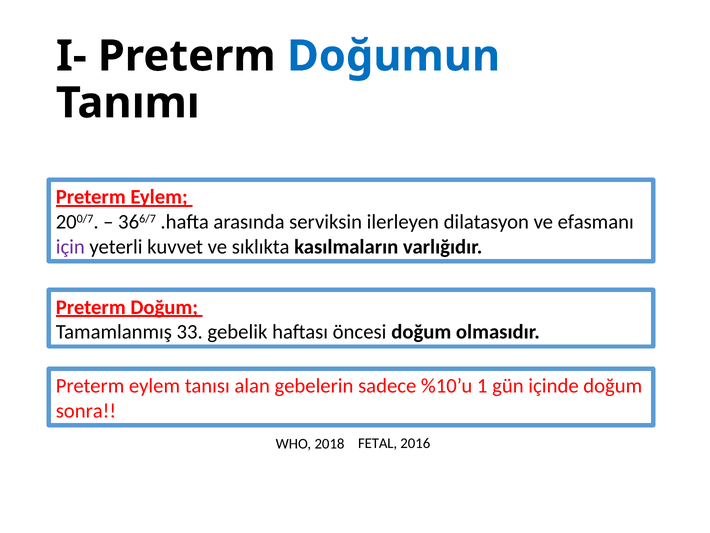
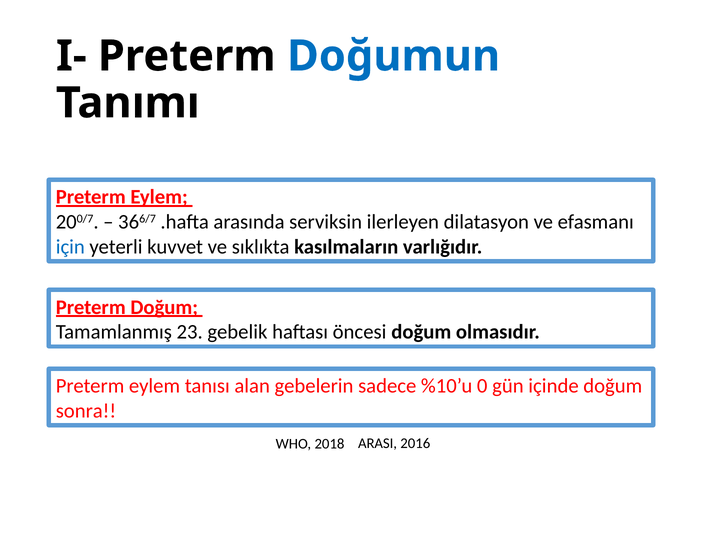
için colour: purple -> blue (70, 247)
33: 33 -> 23 (190, 332)
1: 1 -> 0 (482, 386)
FETAL: FETAL -> ARASI (378, 443)
